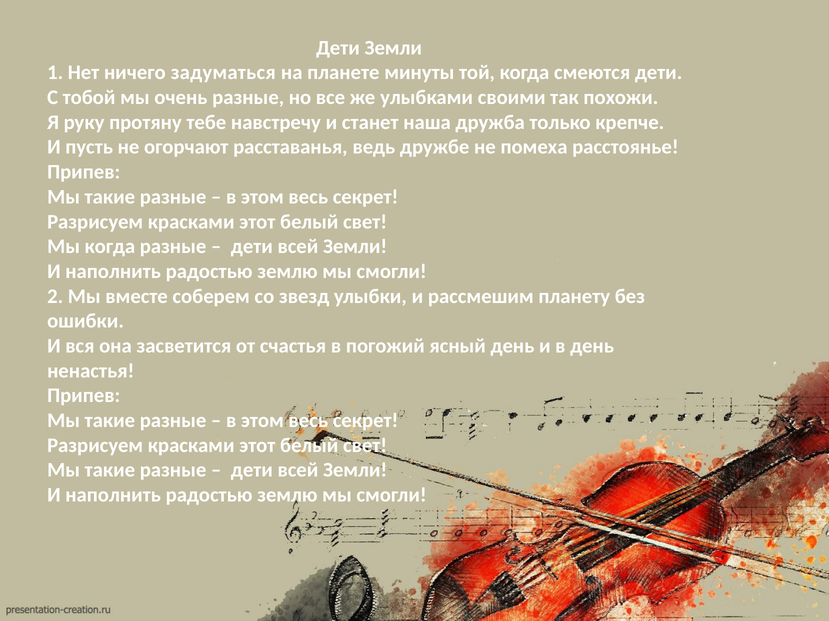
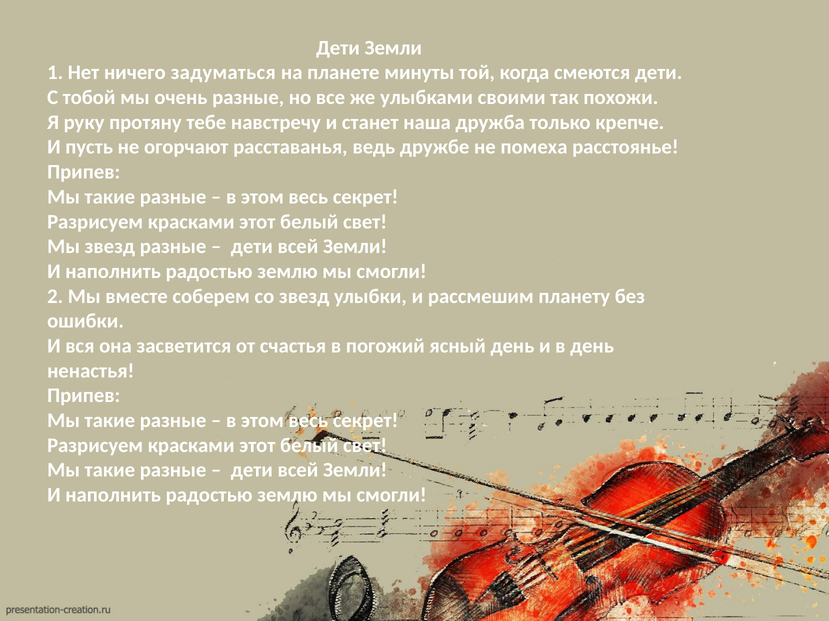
Мы когда: когда -> звезд (110, 247)
